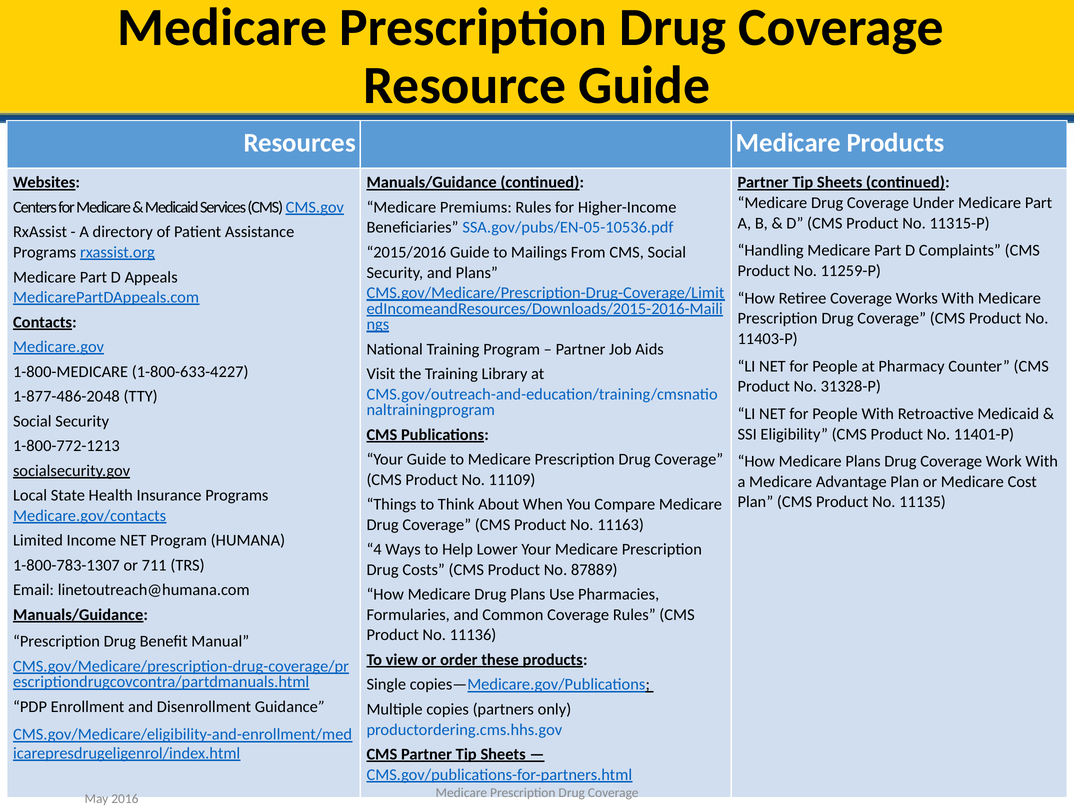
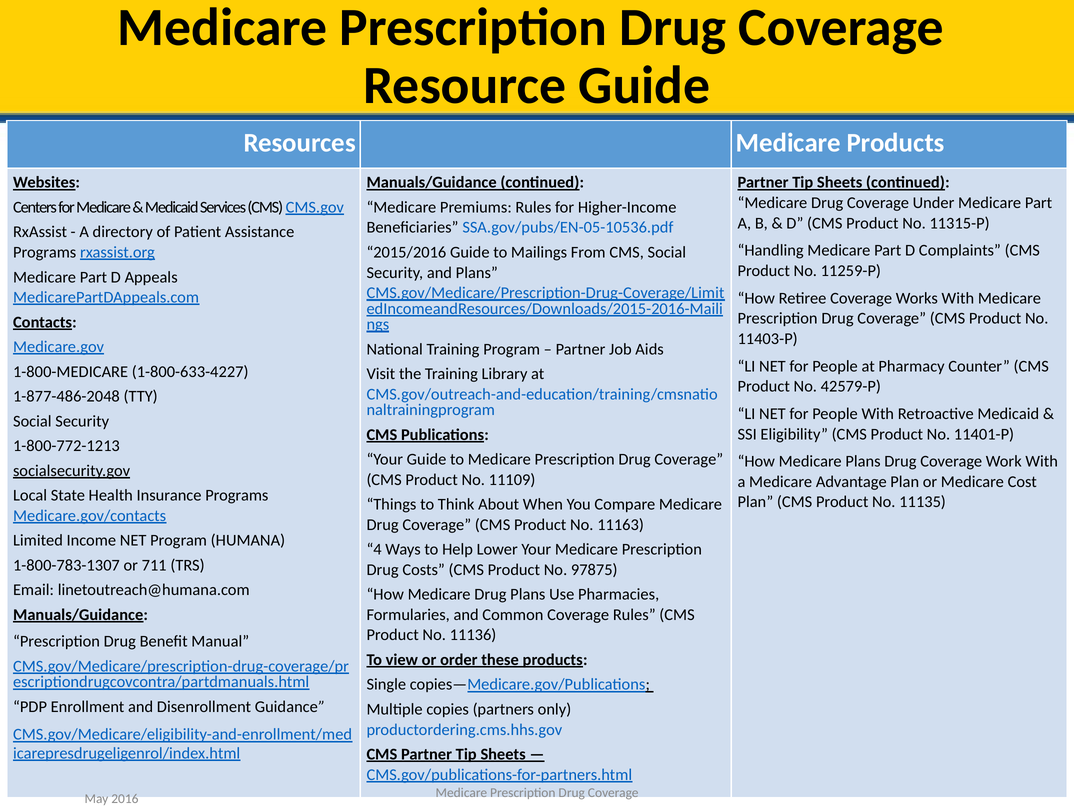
31328-P: 31328-P -> 42579-P (851, 386)
87889: 87889 -> 97875 (594, 569)
